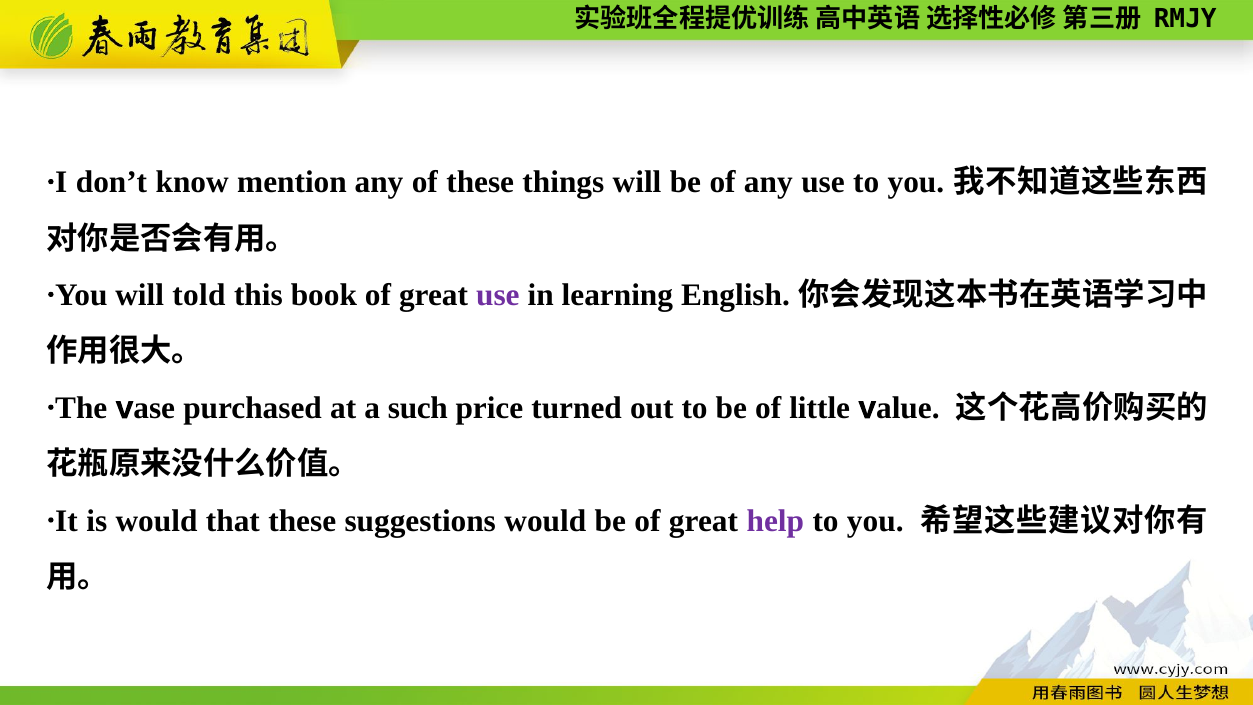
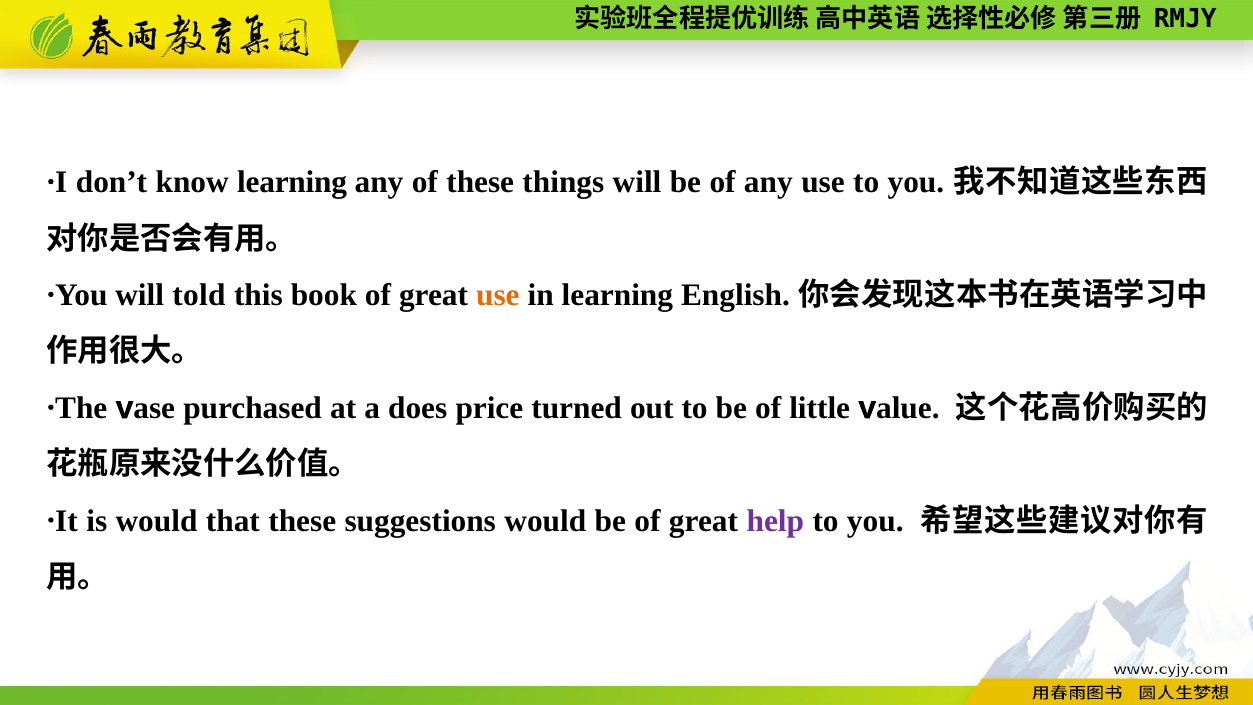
know mention: mention -> learning (292, 182)
use colour: purple -> orange (498, 295)
such: such -> does (418, 408)
